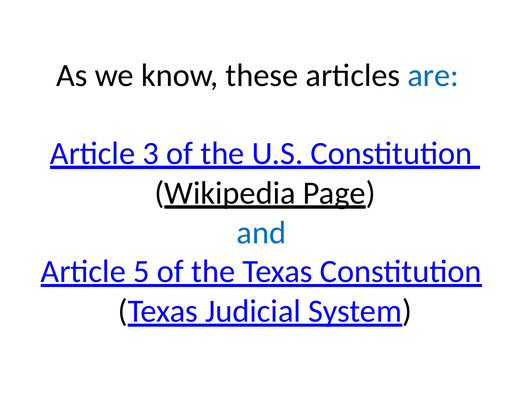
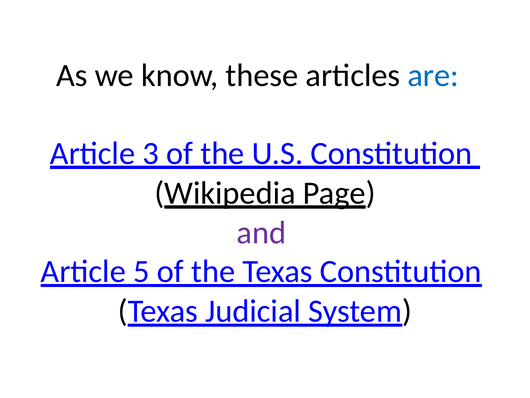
and colour: blue -> purple (261, 232)
